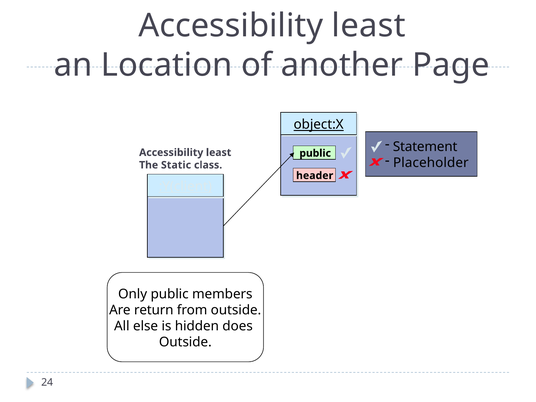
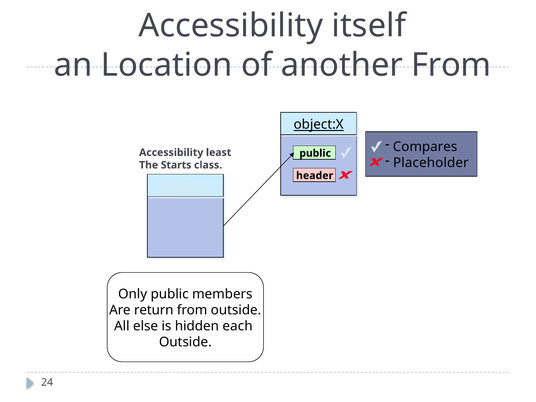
least: least -> itself (369, 26)
another Page: Page -> From (451, 65)
Statement: Statement -> Compares (425, 147)
Static: Static -> Starts (176, 165)
does: does -> each (238, 326)
